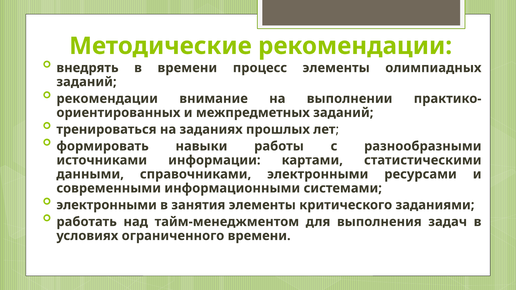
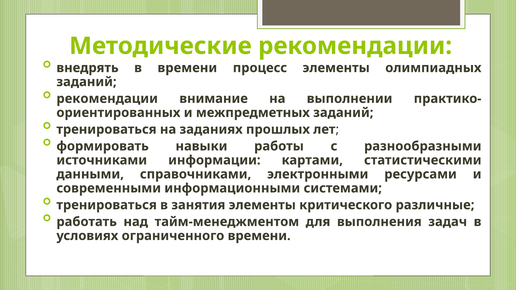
электронными: электронными -> тренироваться (107, 205)
заданиями: заданиями -> различные (435, 205)
